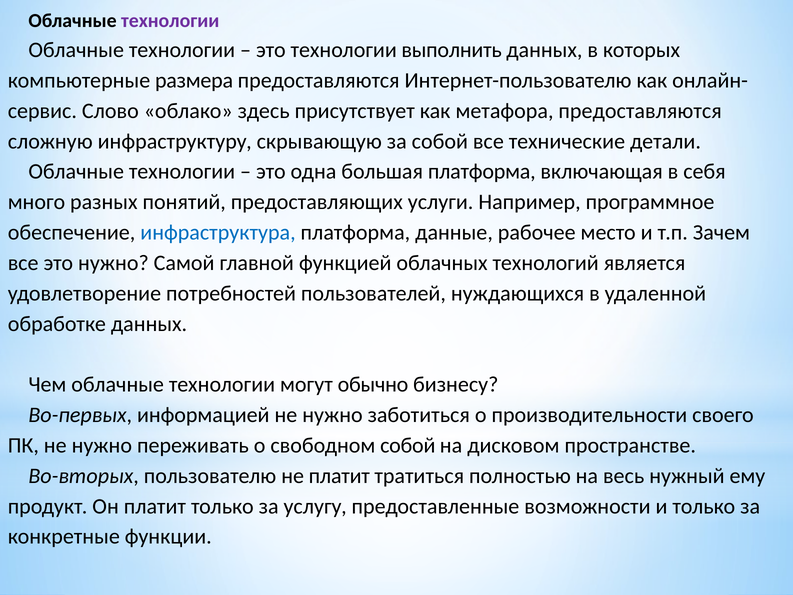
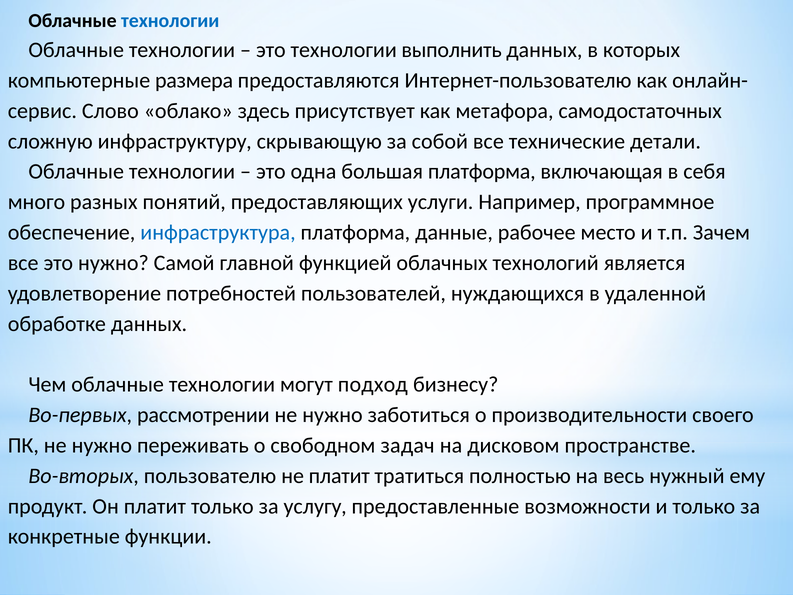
технологии colour: purple -> blue (170, 21)
метафора предоставляются: предоставляются -> самодостаточных (640, 111)
обычно: обычно -> подход (373, 384)
информацией: информацией -> рассмотрении (203, 415)
свободном собой: собой -> задач (408, 445)
